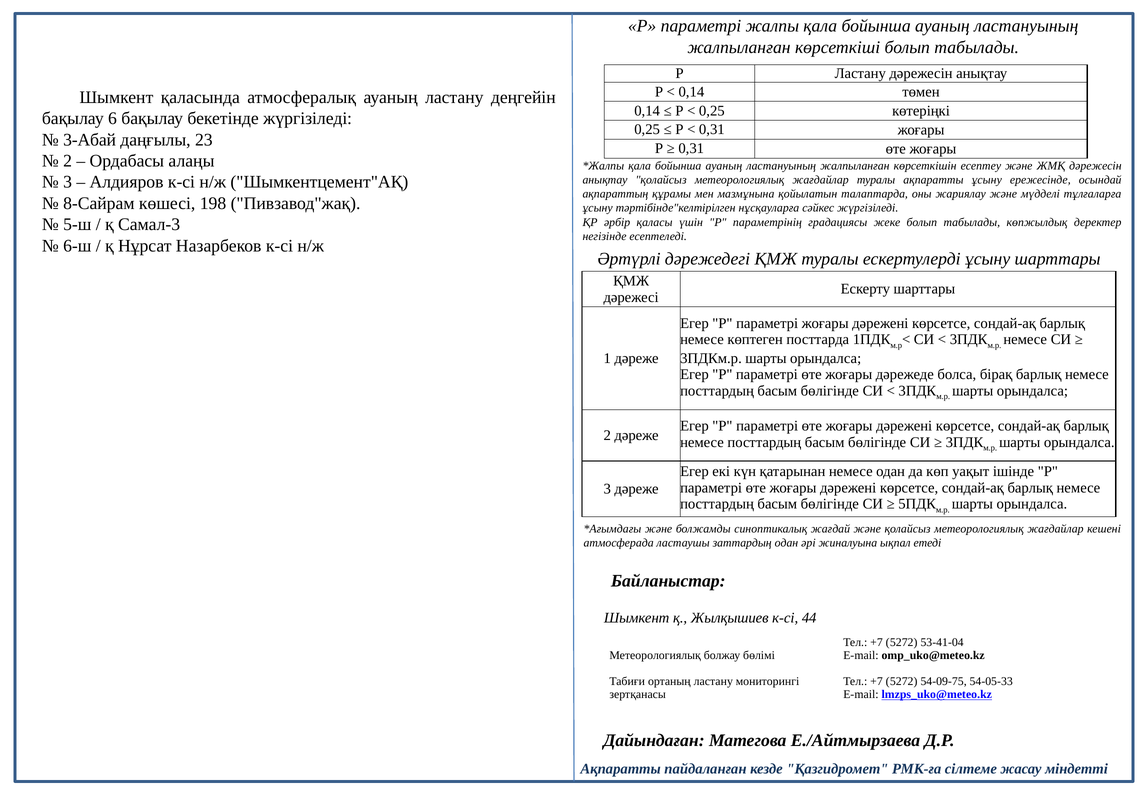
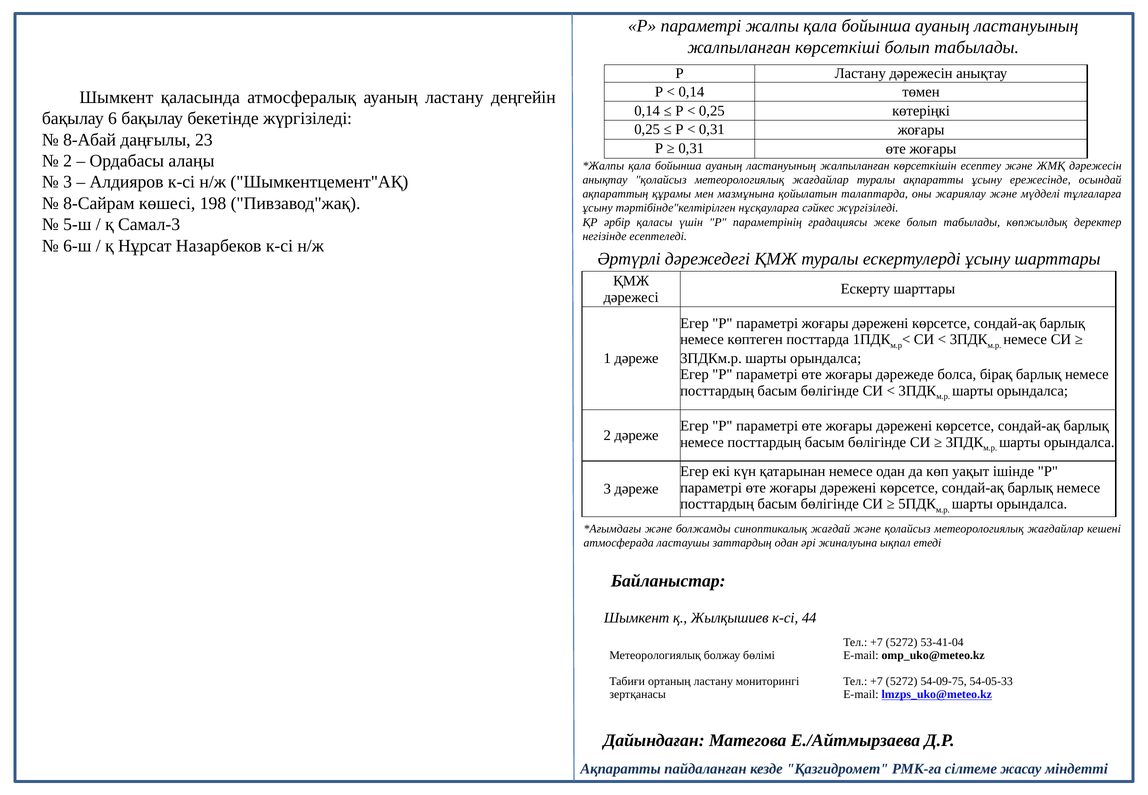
3-Абай: 3-Абай -> 8-Абай (90, 140)
